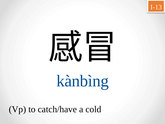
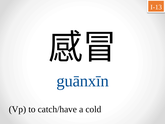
kànbìng: kànbìng -> guānxīn (83, 81)
